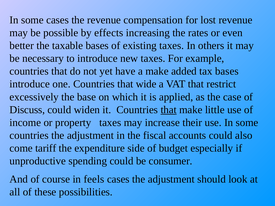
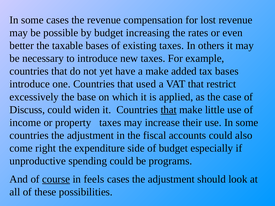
by effects: effects -> budget (109, 33)
wide: wide -> used (146, 84)
tariff: tariff -> right (46, 148)
consumer: consumer -> programs (170, 161)
course underline: none -> present (56, 179)
